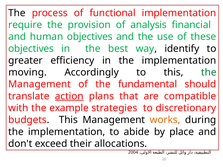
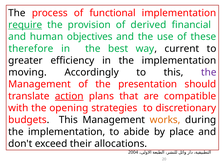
require underline: none -> present (25, 25)
analysis: analysis -> derived (148, 25)
objectives: objectives -> therefore (31, 49)
identify: identify -> current (182, 49)
the colour: green -> purple (209, 72)
fundamental: fundamental -> presentation (148, 84)
example: example -> opening (69, 108)
